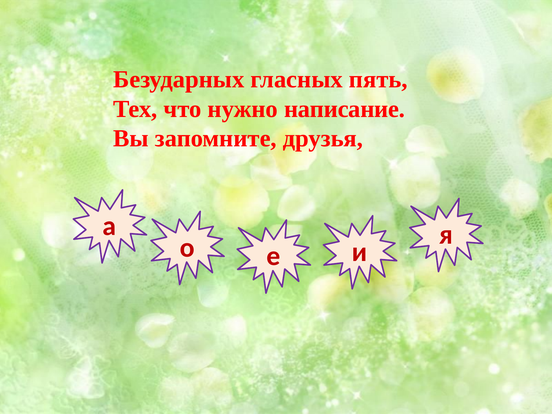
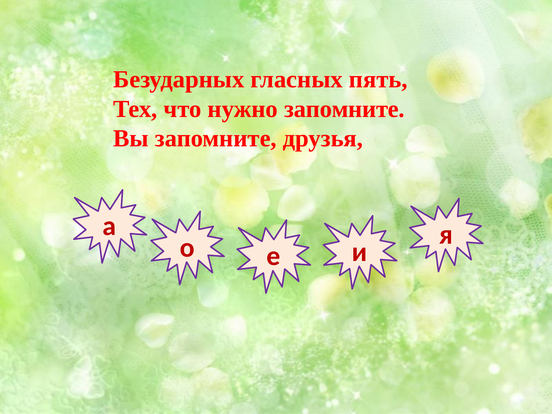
нужно написание: написание -> запомните (344, 109)
